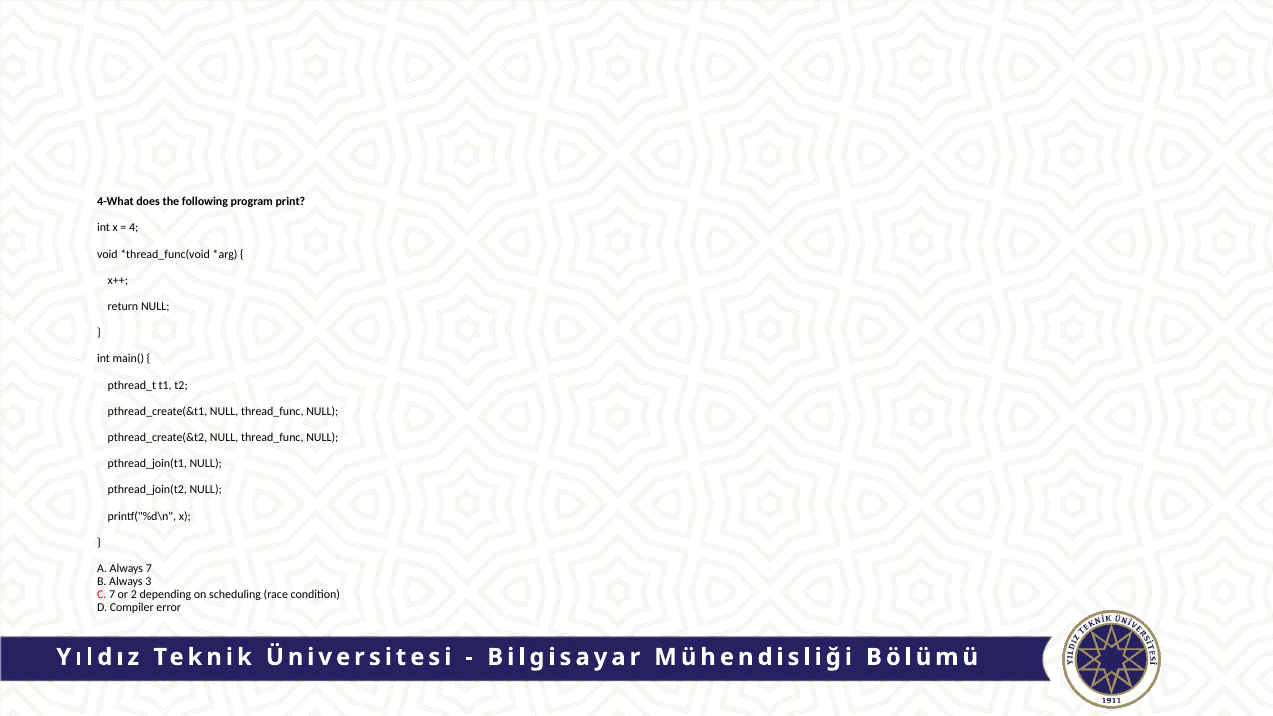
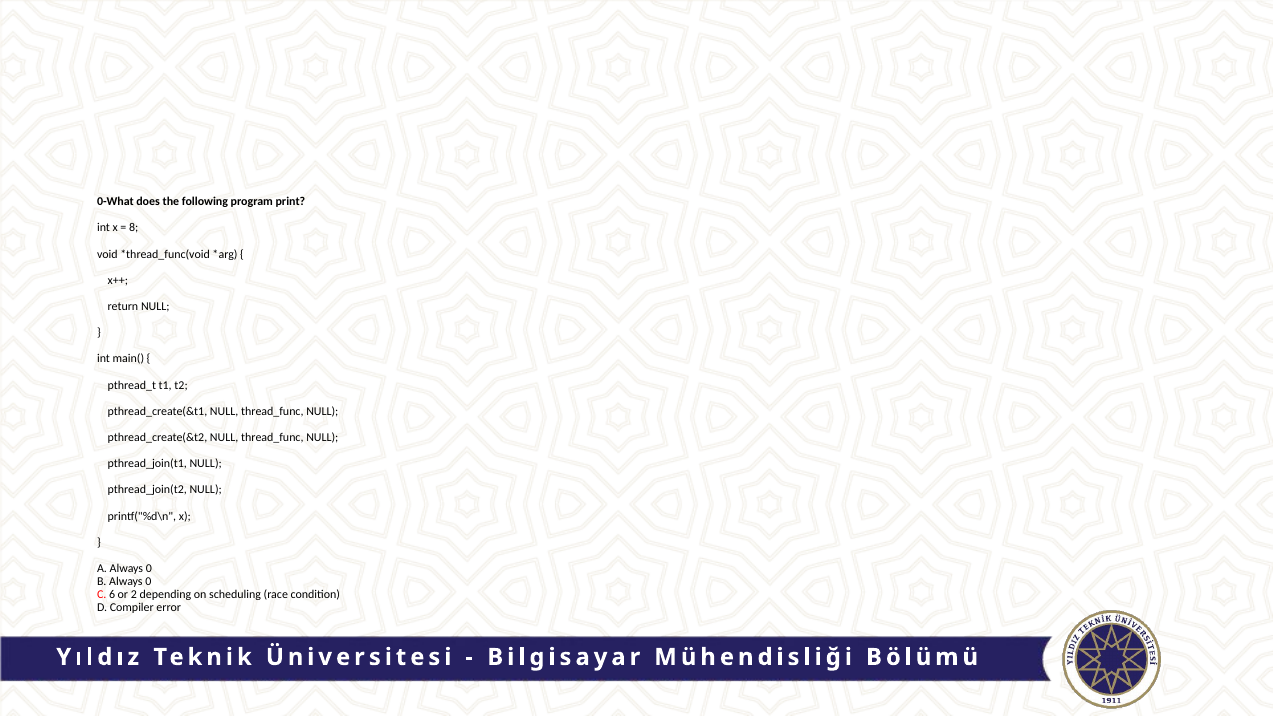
4-What: 4-What -> 0-What (115, 202)
4: 4 -> 8 (134, 228)
A Always 7: 7 -> 0 (149, 569)
B Always 3: 3 -> 0 (148, 581)
C 7: 7 -> 6 (112, 594)
